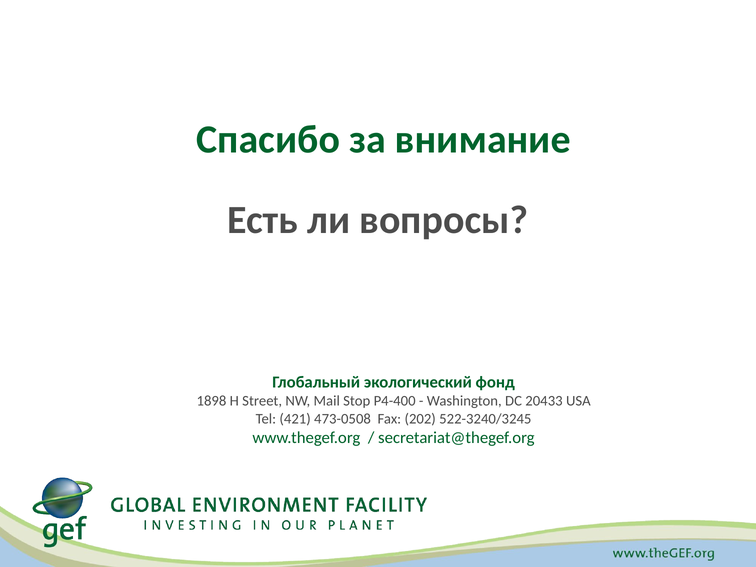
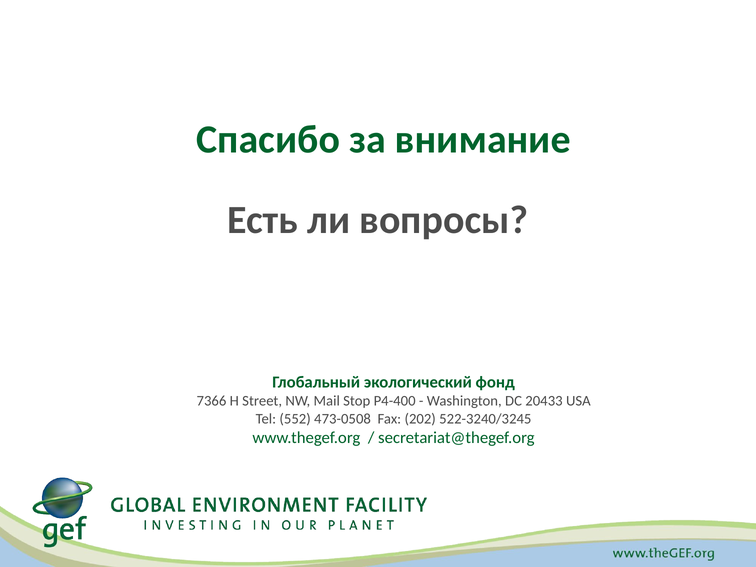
1898: 1898 -> 7366 (211, 401)
421: 421 -> 552 (295, 419)
